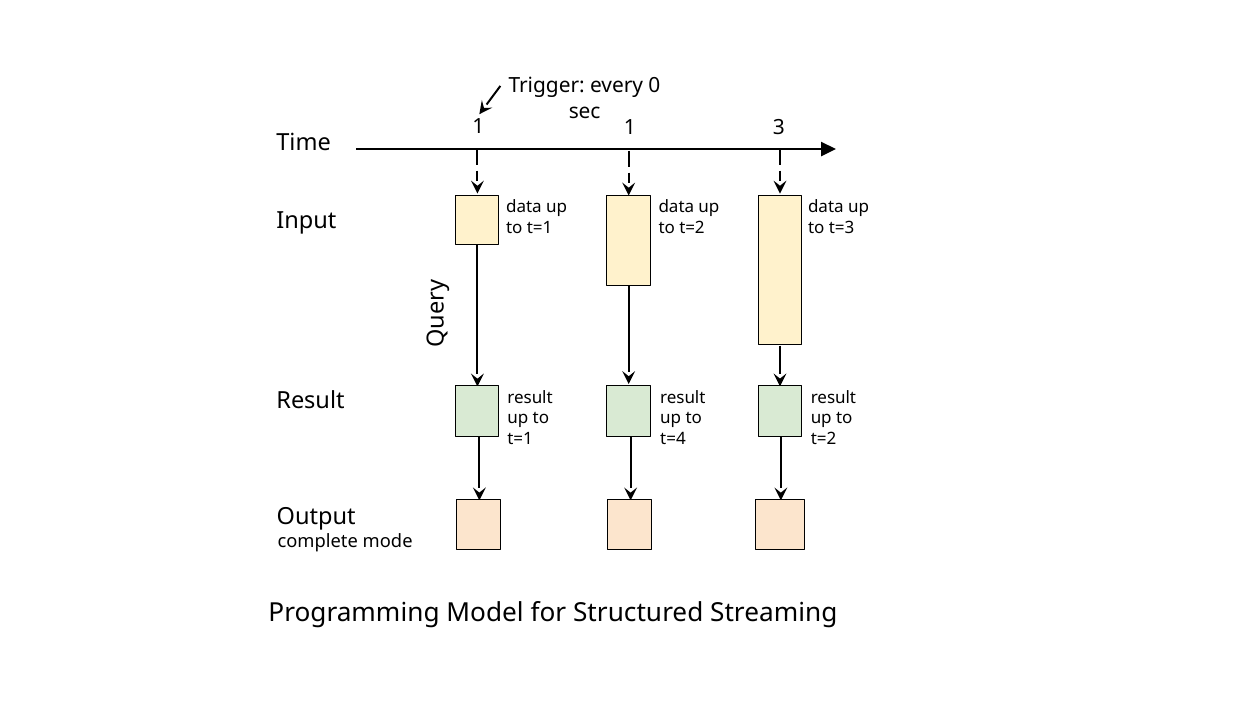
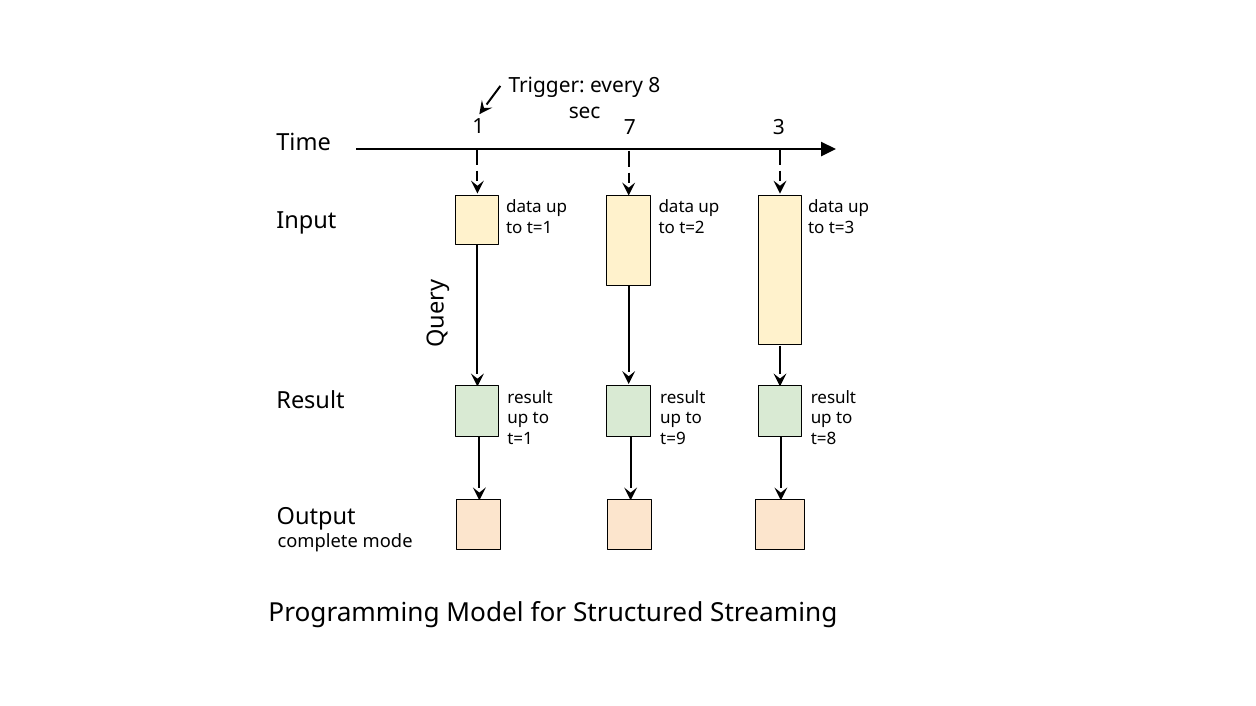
0: 0 -> 8 (654, 86)
1 1: 1 -> 7 (630, 128)
t=4: t=4 -> t=9 (673, 439)
t=2: t=2 -> t=8 (824, 439)
